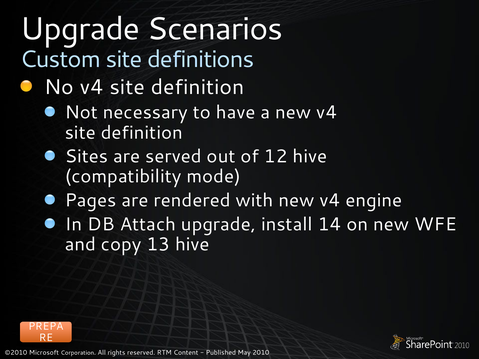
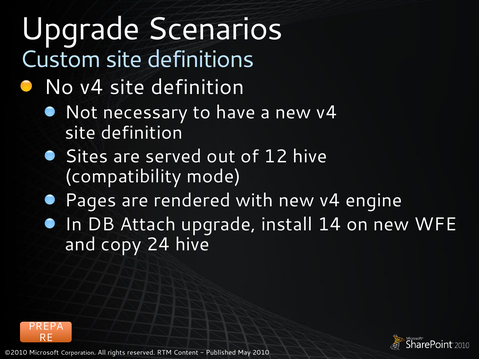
13: 13 -> 24 (158, 244)
